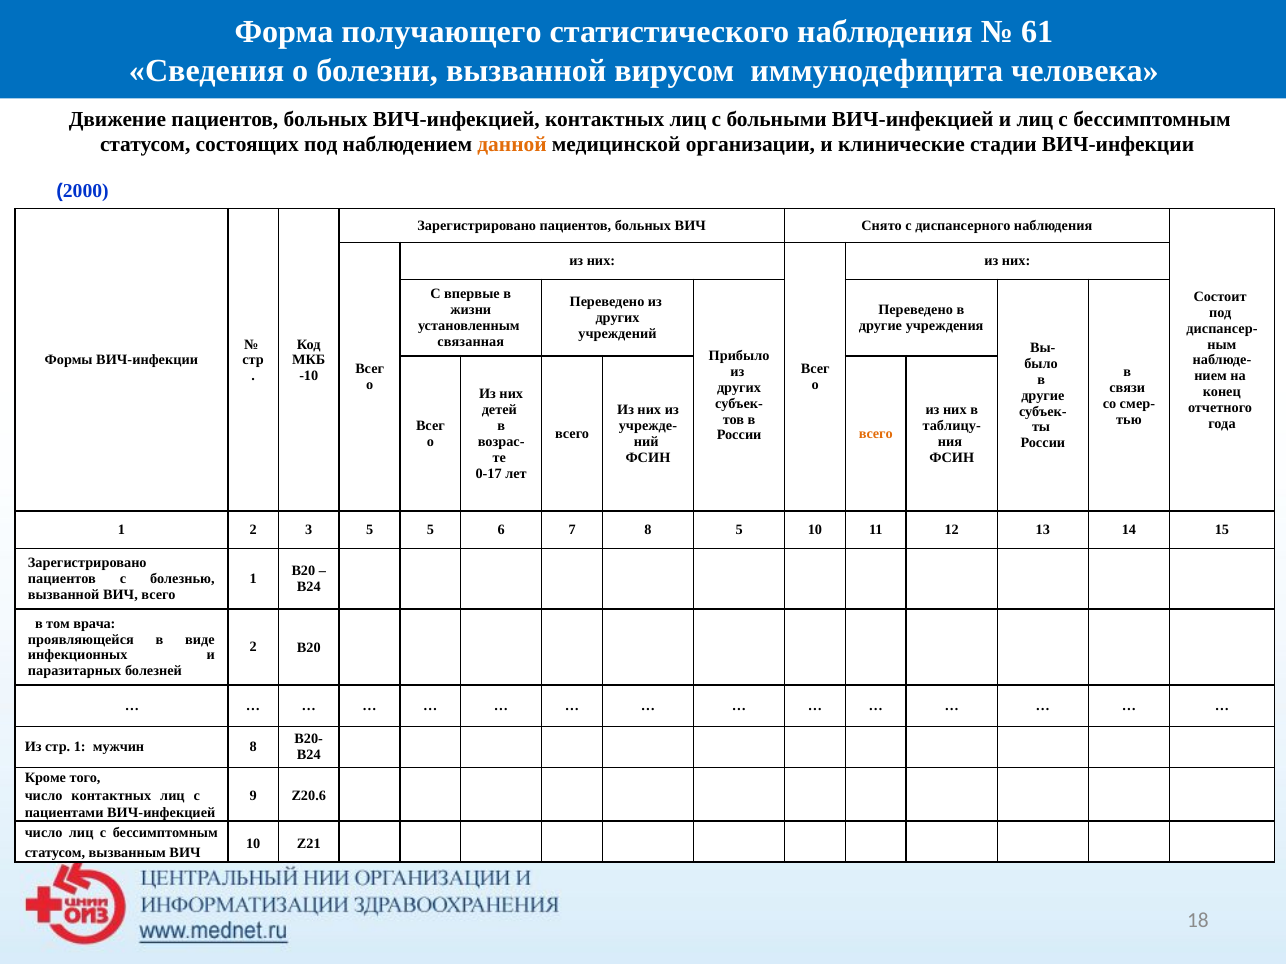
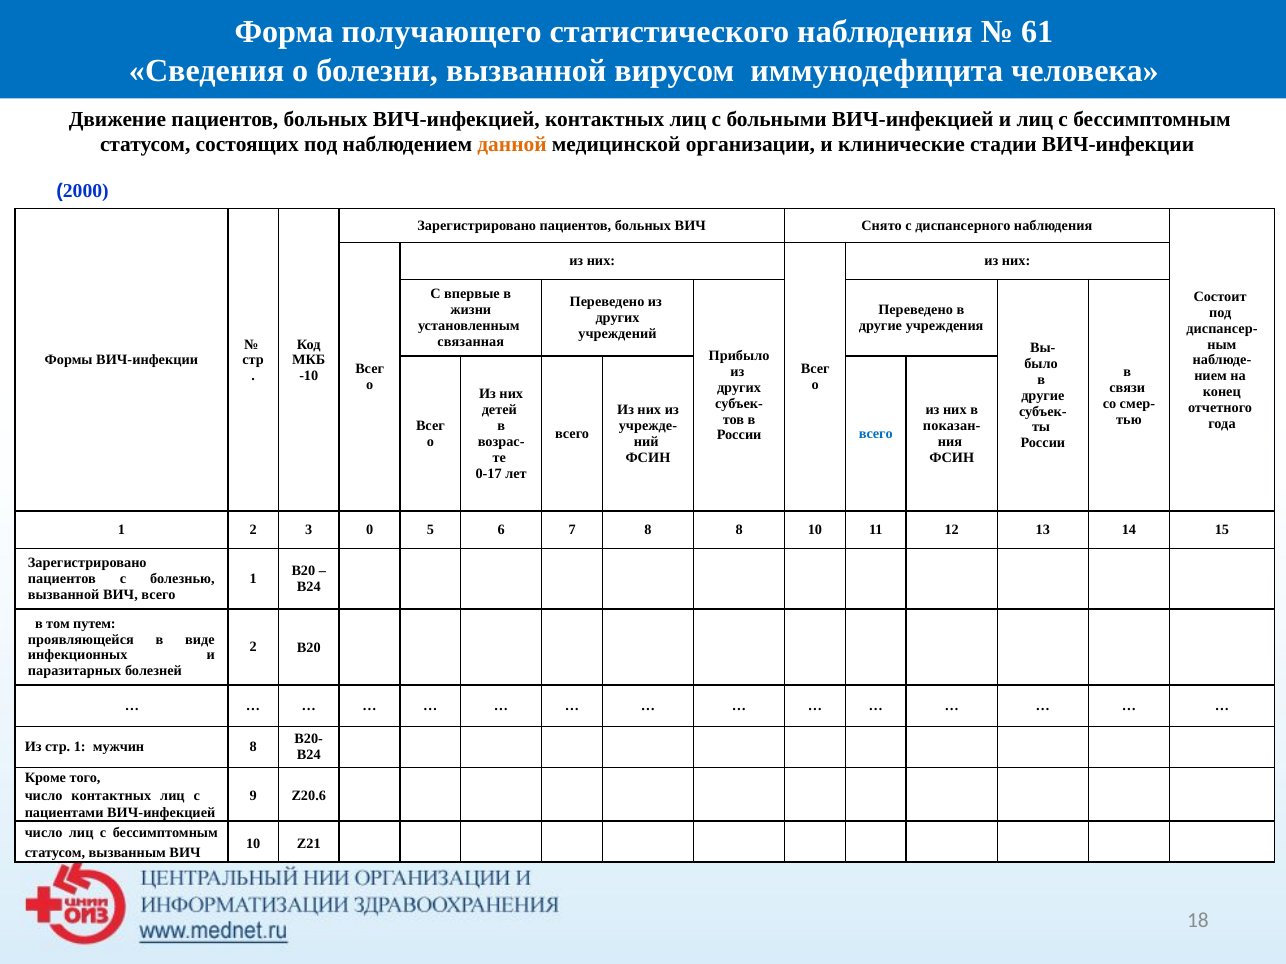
таблицу-: таблицу- -> показан- (952, 426)
всего colour: orange -> blue (876, 434)
3 5: 5 -> 0 (370, 530)
8 5: 5 -> 8 (739, 530)
врача: врача -> путем (94, 624)
